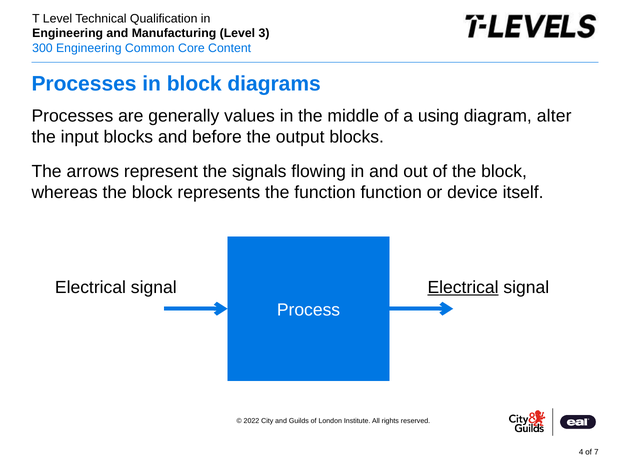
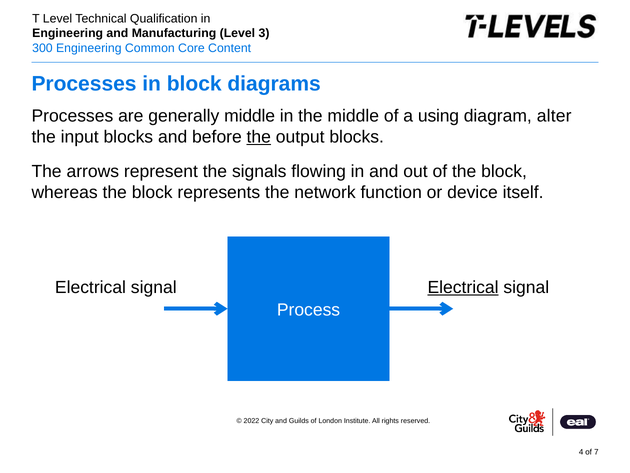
generally values: values -> middle (250, 116)
the underline: none -> present (259, 137)
the function: function -> network (325, 192)
